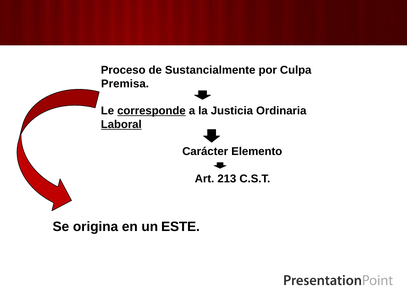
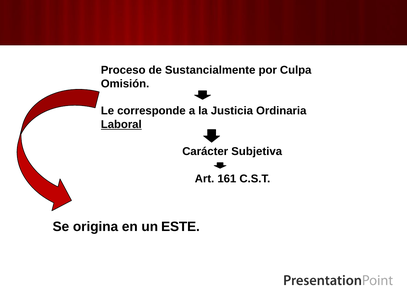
Premisa: Premisa -> Omisión (125, 84)
corresponde underline: present -> none (151, 111)
Elemento: Elemento -> Subjetiva (257, 152)
213: 213 -> 161 (227, 179)
